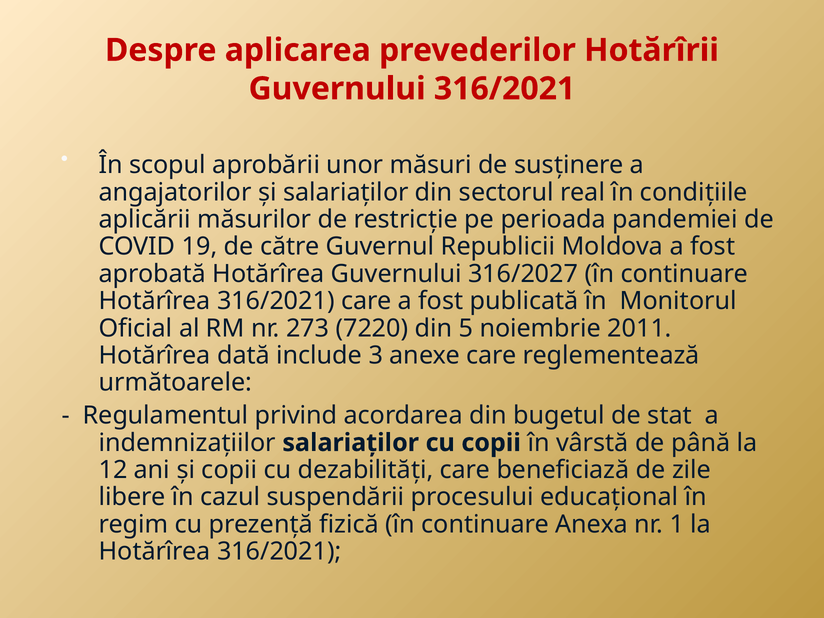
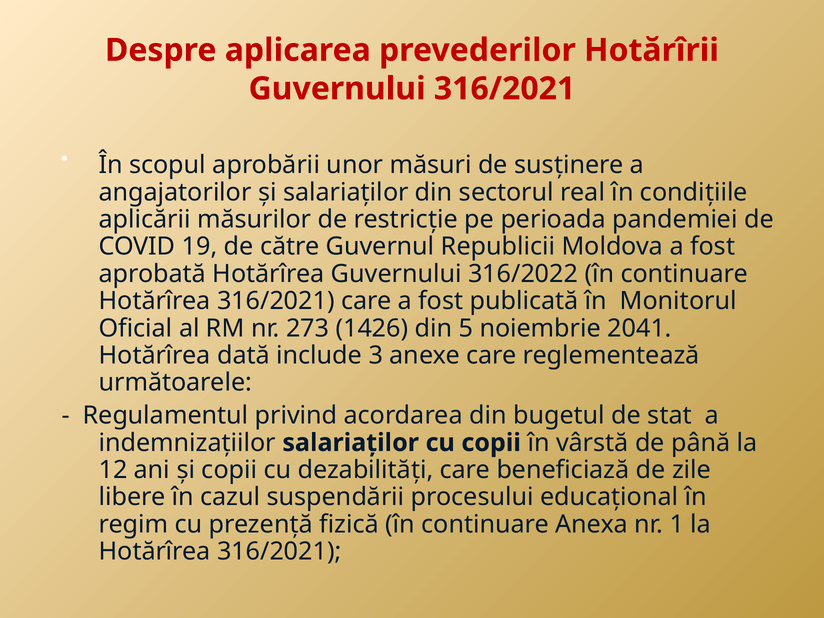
316/2027: 316/2027 -> 316/2022 (523, 274)
7220: 7220 -> 1426 (372, 328)
2011: 2011 -> 2041 (640, 328)
